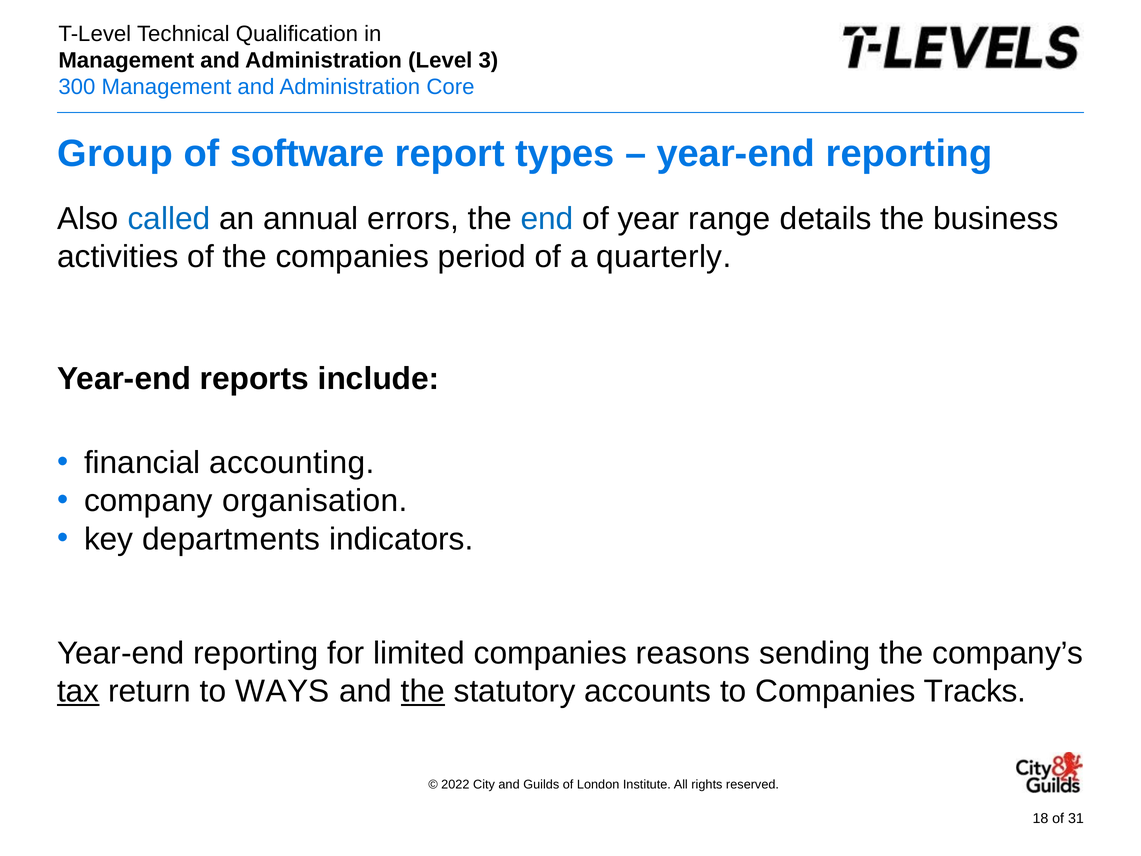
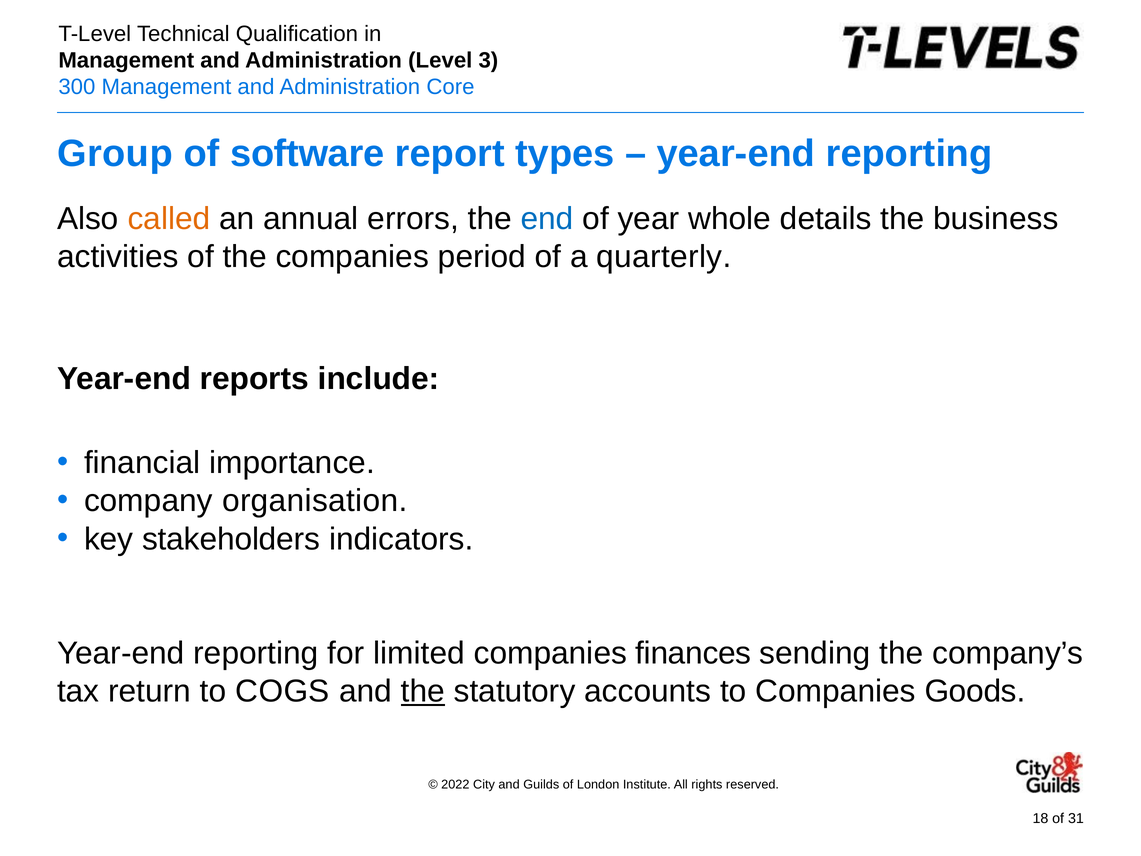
called colour: blue -> orange (169, 219)
range: range -> whole (730, 219)
accounting: accounting -> importance (292, 463)
departments: departments -> stakeholders (231, 539)
reasons: reasons -> finances (693, 653)
tax underline: present -> none (78, 691)
WAYS: WAYS -> COGS (282, 691)
Tracks: Tracks -> Goods (975, 691)
